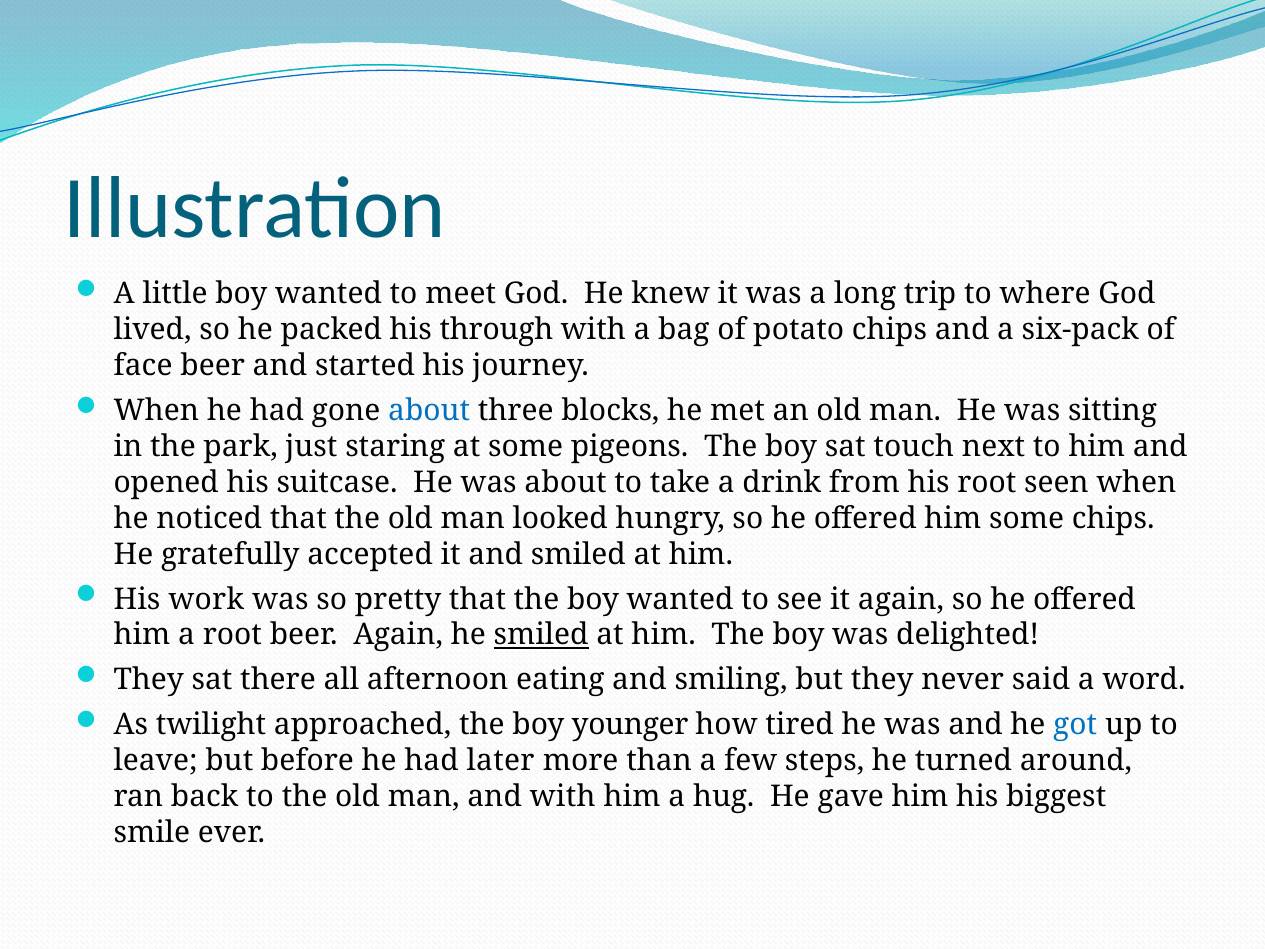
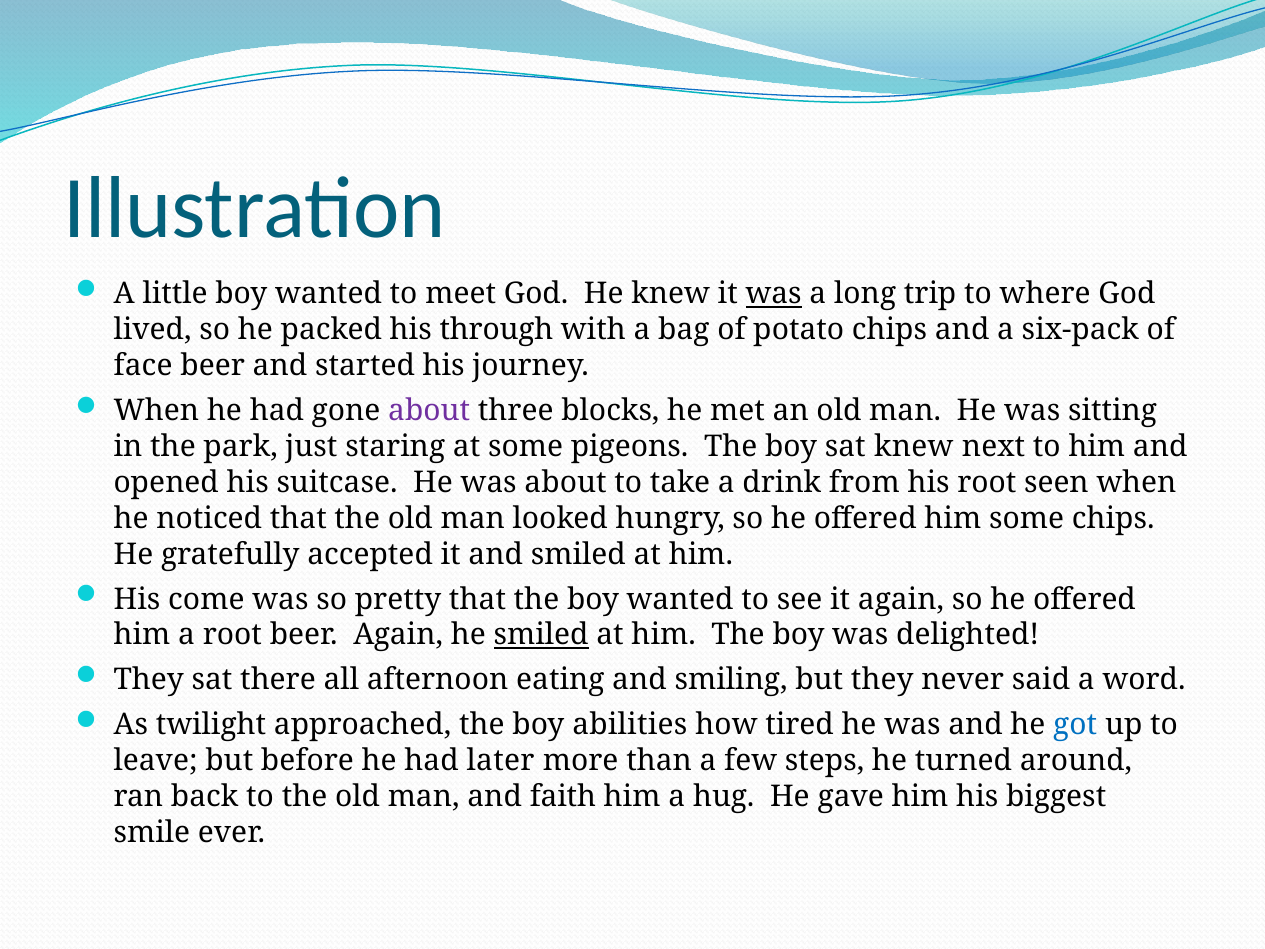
was underline: none -> present (774, 294)
about colour: blue -> purple (429, 411)
sat touch: touch -> knew (914, 447)
work: work -> come (206, 599)
younger: younger -> abilities (630, 725)
and with: with -> faith (563, 797)
